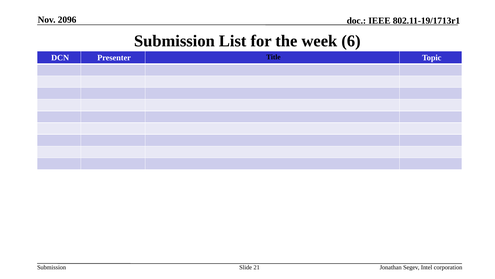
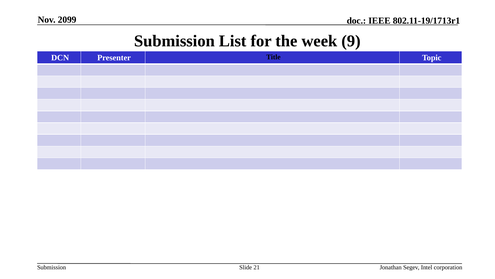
2096: 2096 -> 2099 (67, 20)
6: 6 -> 9 (351, 41)
